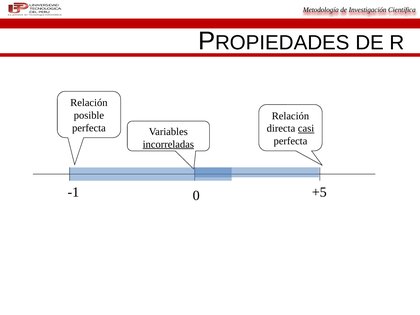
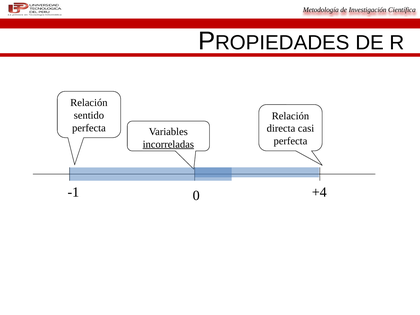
posible: posible -> sentido (89, 115)
casi underline: present -> none (306, 129)
+5: +5 -> +4 (319, 192)
